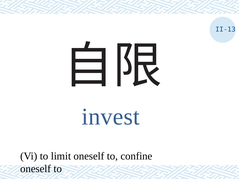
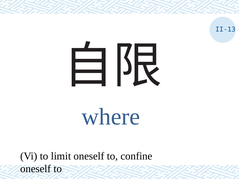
invest: invest -> where (111, 117)
